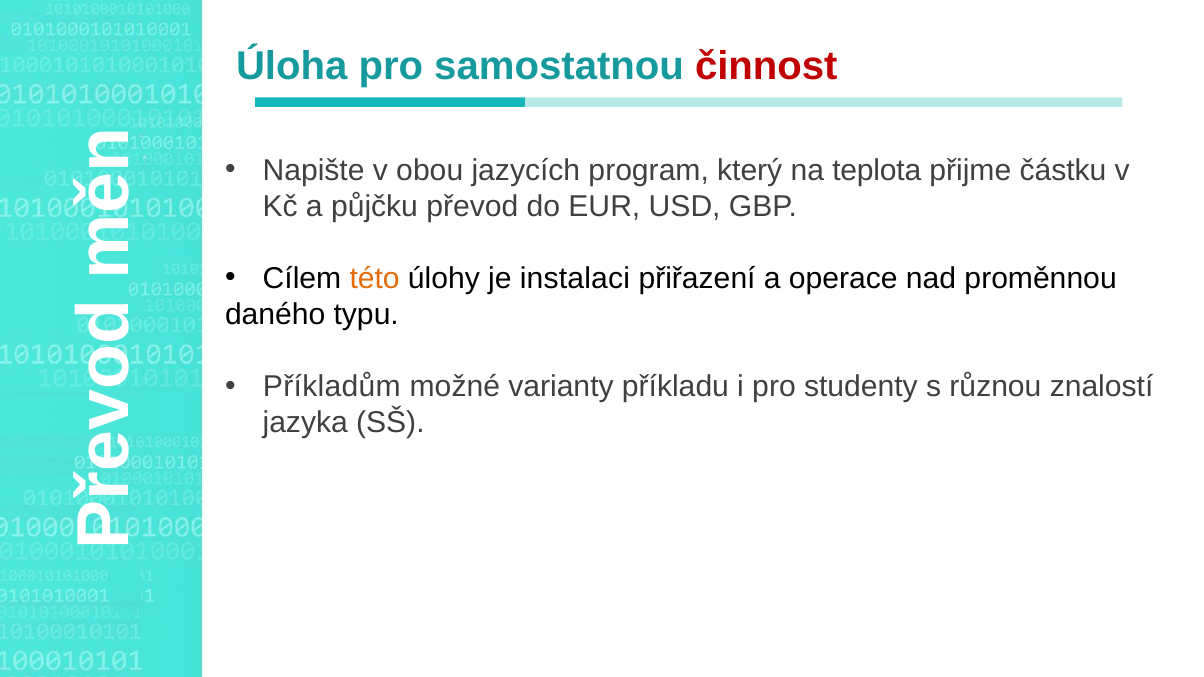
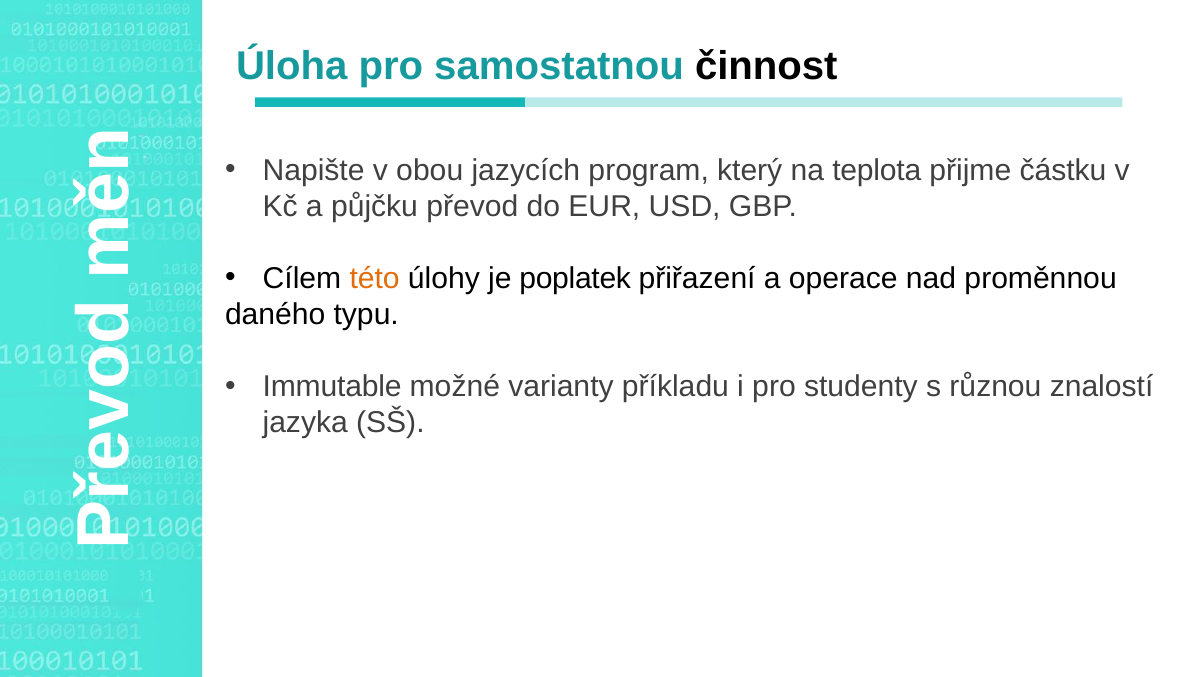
činnost colour: red -> black (766, 66)
instalaci: instalaci -> poplatek (575, 279)
Příkladům: Příkladům -> Immutable (332, 387)
